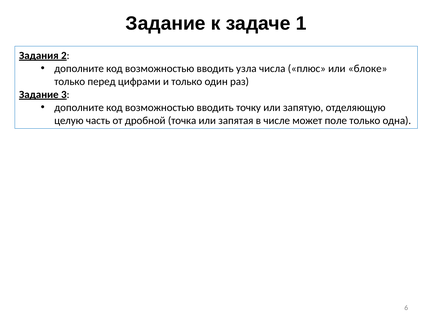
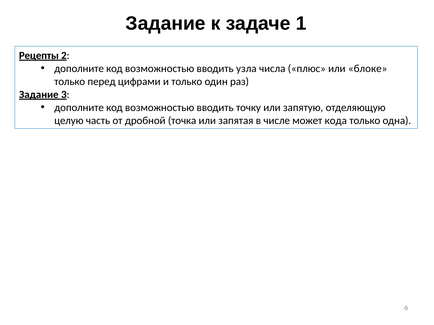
Задания: Задания -> Рецепты (39, 56)
поле: поле -> кода (336, 121)
